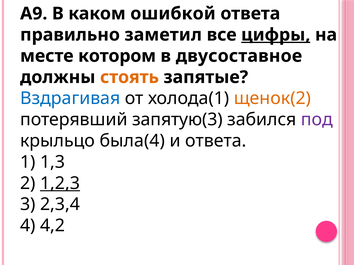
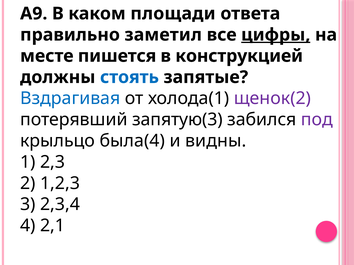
ошибкой: ошибкой -> площади (173, 14)
котором: котором -> пишется (117, 56)
двусоставное: двусоставное -> конструкцией (239, 56)
стоять colour: orange -> blue (129, 77)
щенок(2 colour: orange -> purple (272, 99)
и ответа: ответа -> видны (216, 141)
1,3: 1,3 -> 2,3 (53, 162)
1,2,3 underline: present -> none (60, 184)
4,2: 4,2 -> 2,1 (53, 226)
